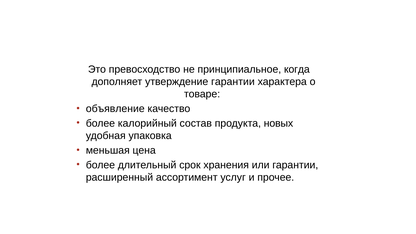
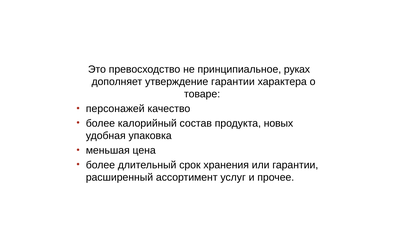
когда: когда -> руках (297, 69)
объявление: объявление -> персонажей (115, 109)
